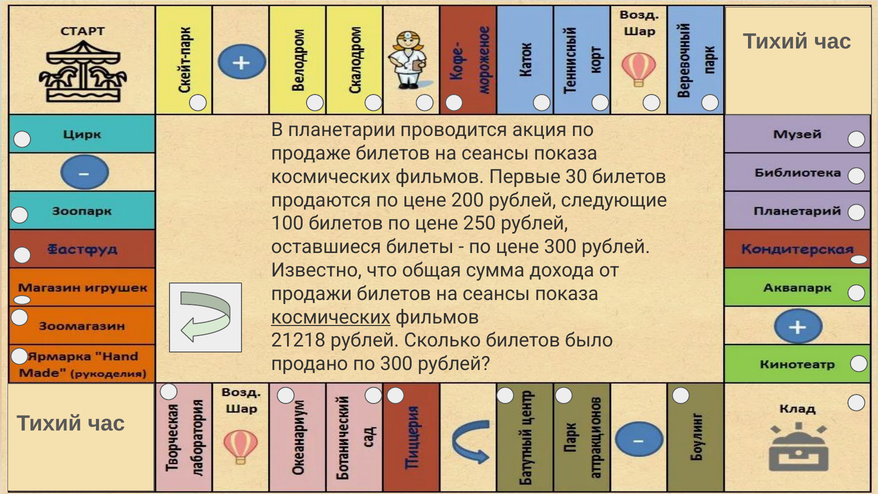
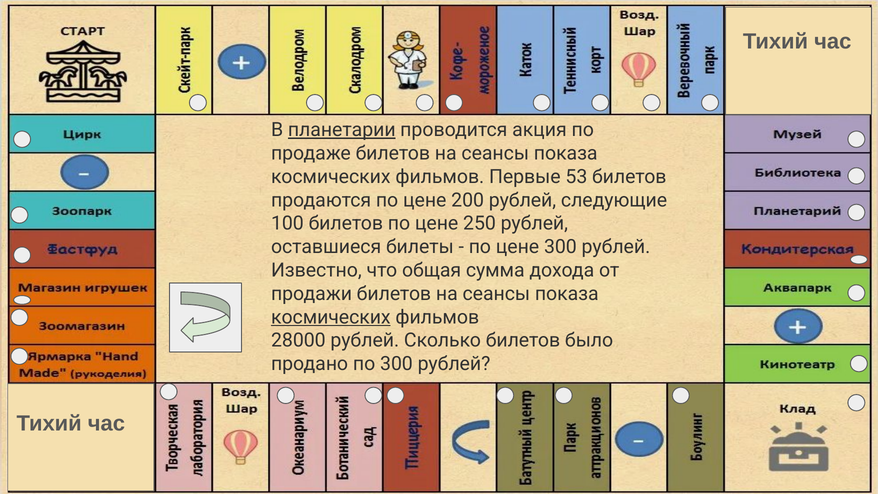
планетарии underline: none -> present (342, 130)
30: 30 -> 53 (576, 177)
21218: 21218 -> 28000 (298, 340)
